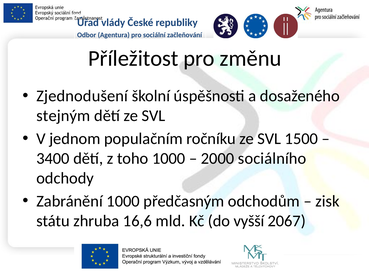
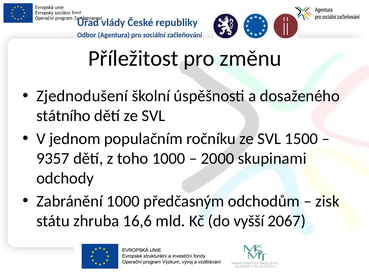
stejným: stejným -> státního (63, 116)
3400: 3400 -> 9357 (53, 158)
sociálního: sociálního -> skupinami (272, 158)
